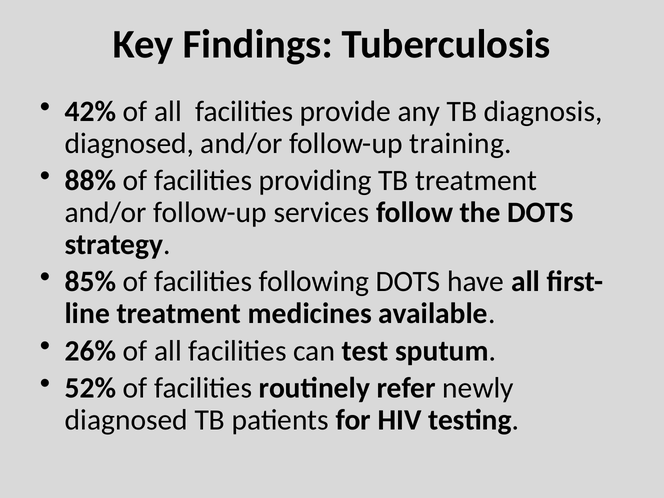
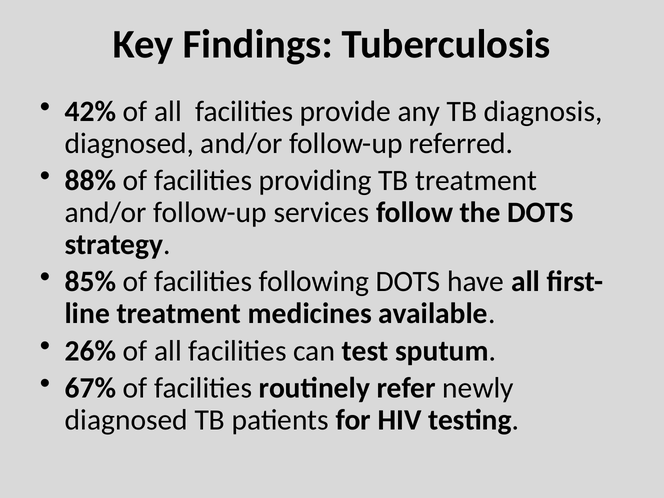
training: training -> referred (461, 144)
52%: 52% -> 67% (90, 388)
